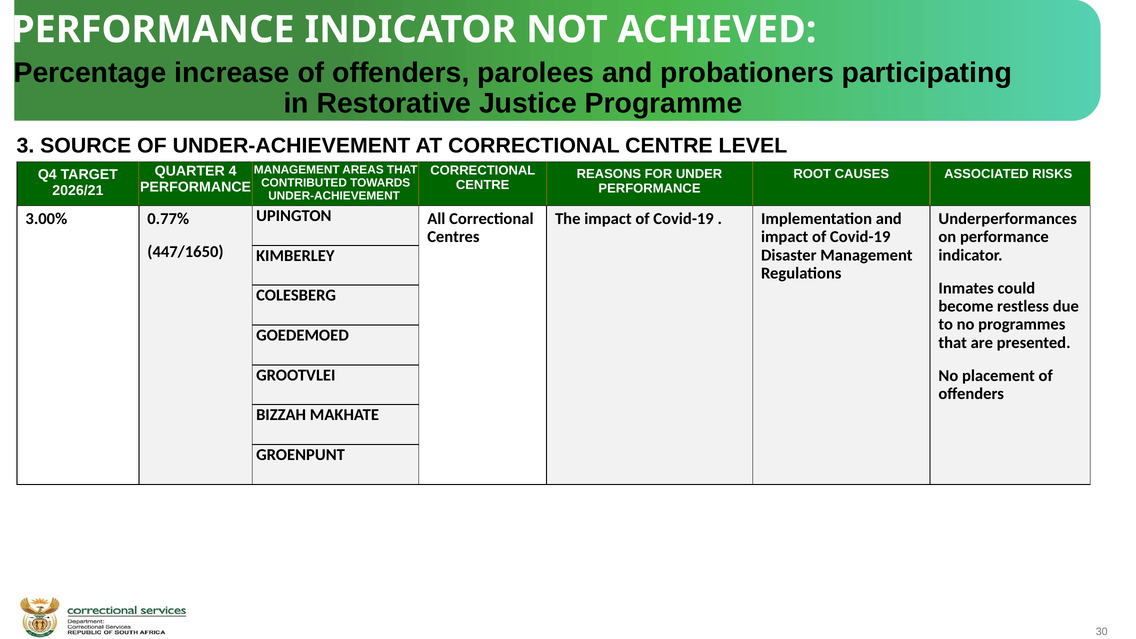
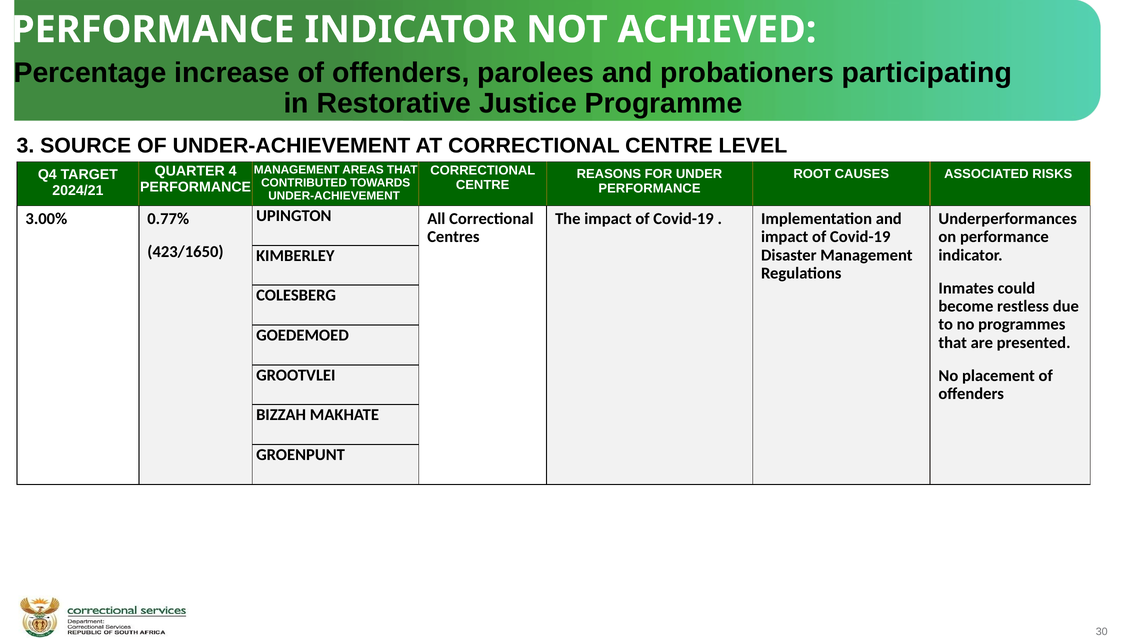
2026/21: 2026/21 -> 2024/21 (78, 190)
447/1650: 447/1650 -> 423/1650 (185, 252)
